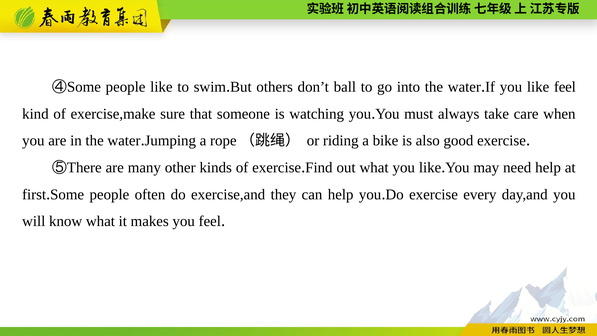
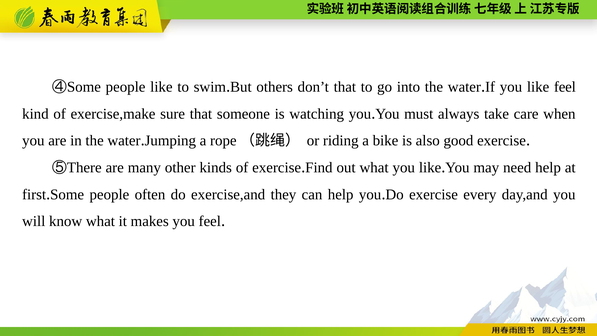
don’t ball: ball -> that (345, 87)
